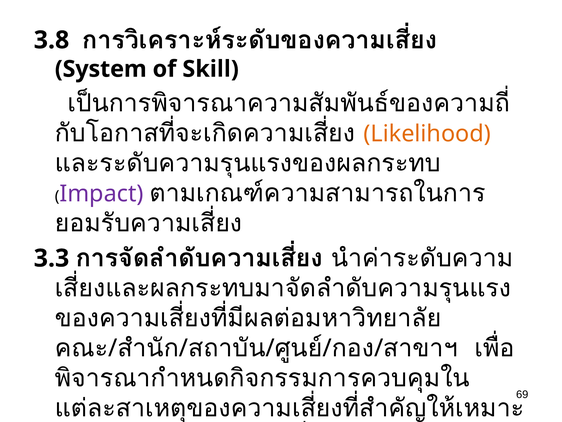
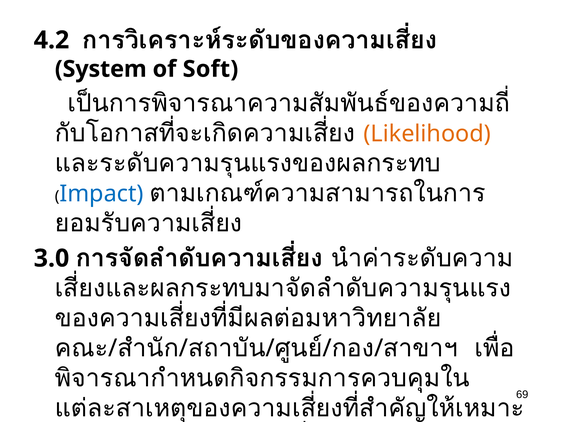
3.8: 3.8 -> 4.2 (52, 40)
Skill: Skill -> Soft (210, 69)
Impact colour: purple -> blue (101, 194)
3.3: 3.3 -> 3.0 (52, 258)
